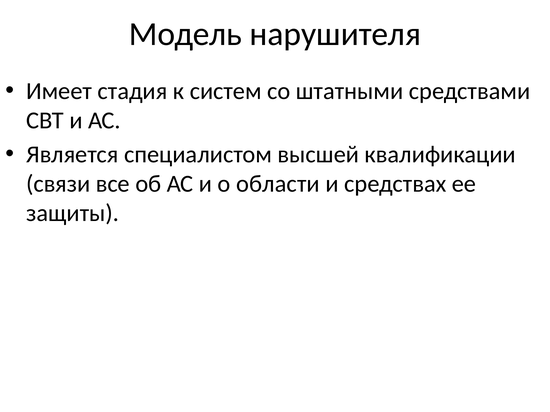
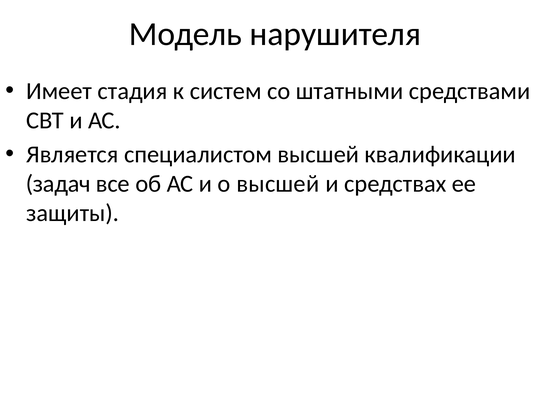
связи: связи -> задач (58, 184)
о области: области -> высшей (278, 184)
